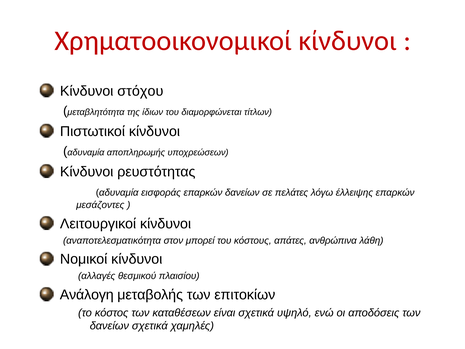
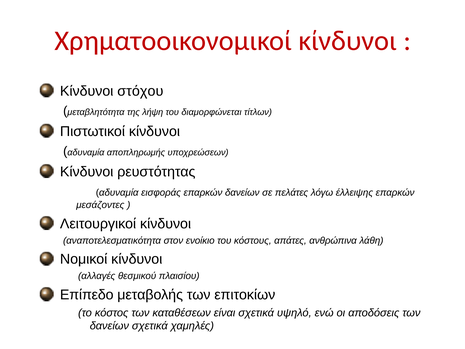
ίδιων: ίδιων -> λήψη (153, 112)
μπορεί: μπορεί -> ενοίκιο (200, 240)
Ανάλογη: Ανάλογη -> Επίπεδο (87, 295)
